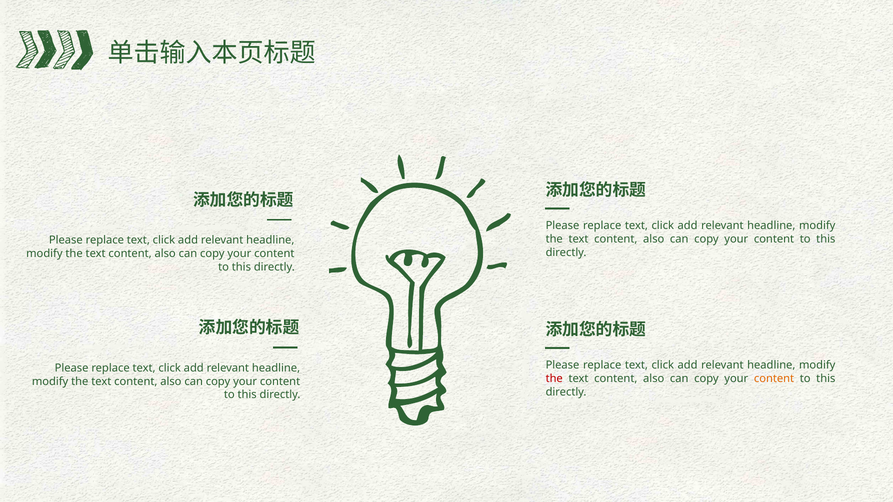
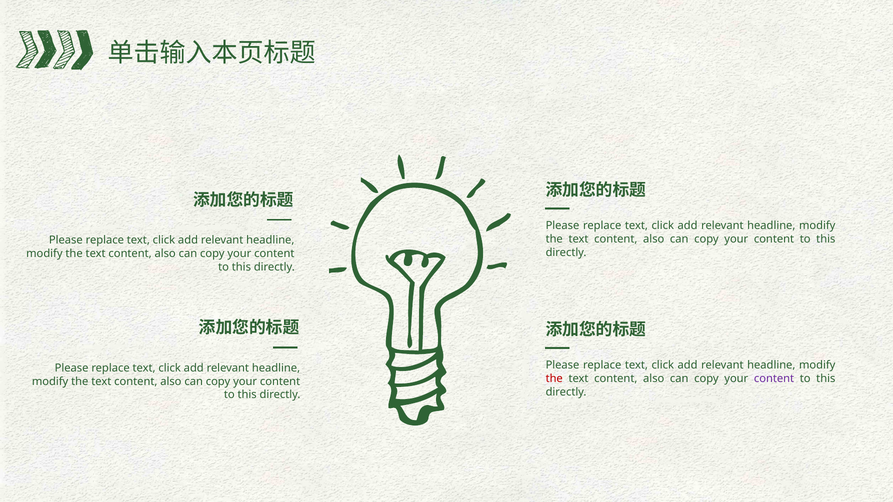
content colour: orange -> purple (774, 379)
